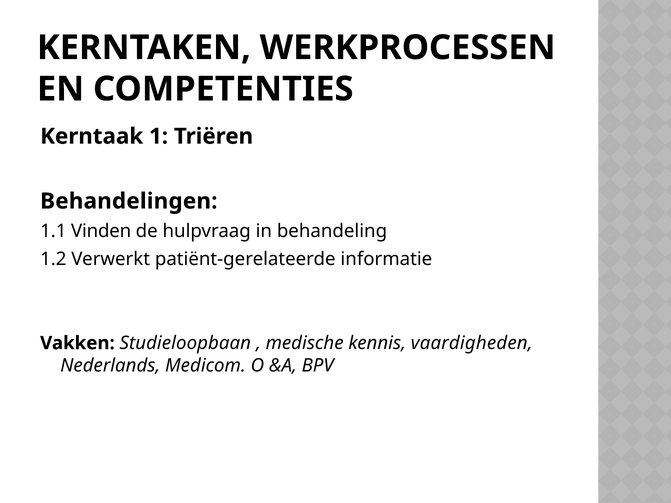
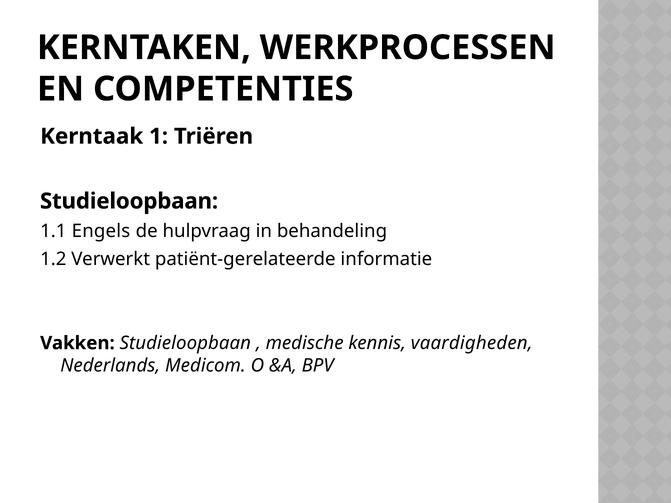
Behandelingen: Behandelingen -> Studieloopbaan (129, 201)
Vinden: Vinden -> Engels (101, 231)
